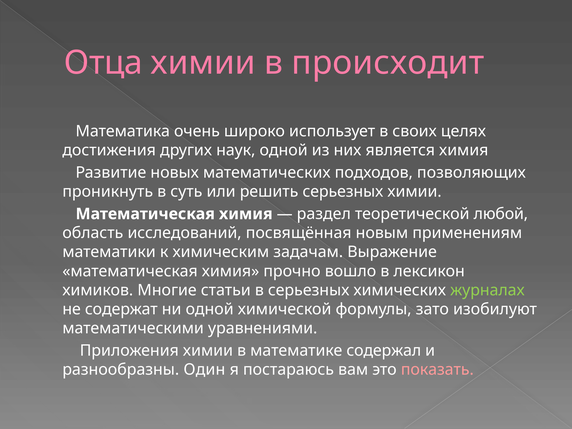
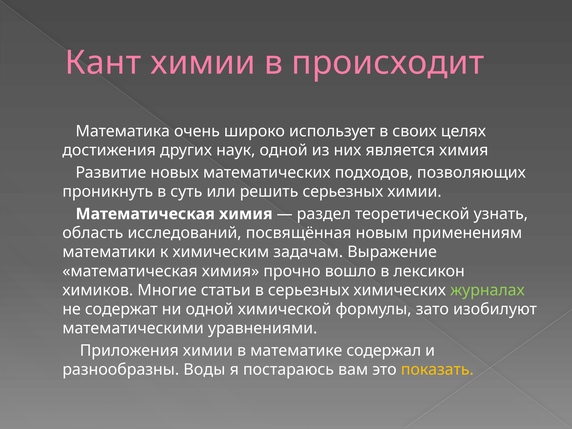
Отца: Отца -> Кант (103, 63)
любой: любой -> узнать (501, 214)
Один: Один -> Воды (204, 370)
показать colour: pink -> yellow (437, 370)
